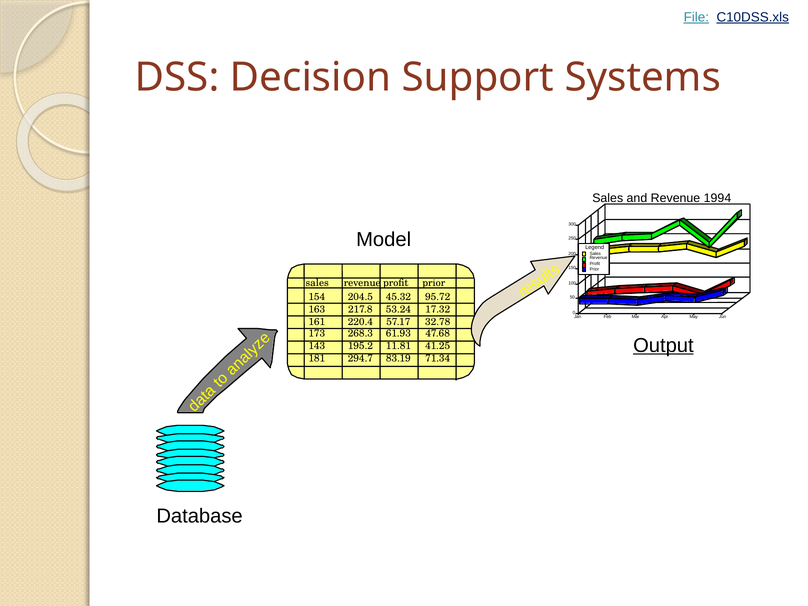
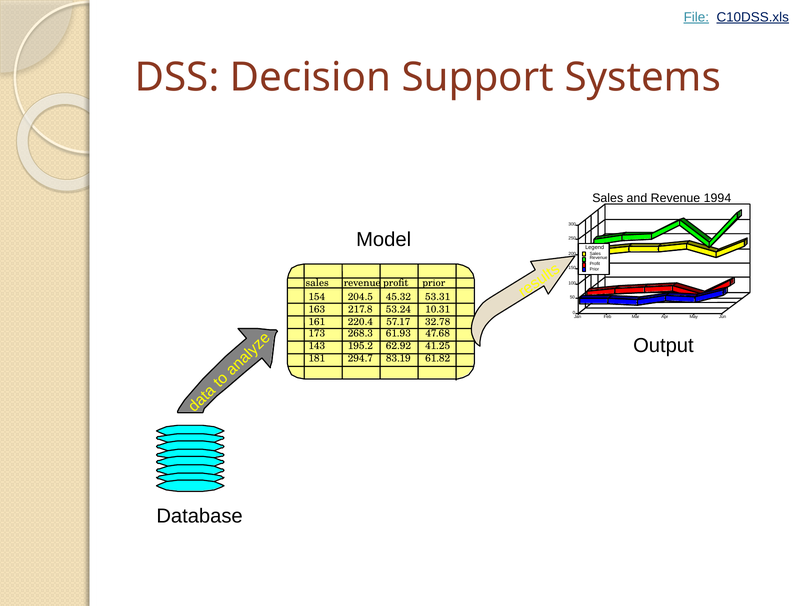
95.72: 95.72 -> 53.31 (438, 297)
17.32: 17.32 -> 10.31 (438, 309)
Output underline: present -> none (663, 345)
11.81: 11.81 -> 62.92 (398, 346)
71.34: 71.34 -> 61.82 (438, 358)
